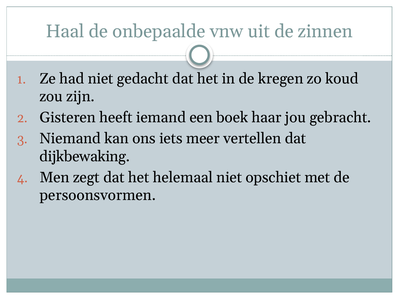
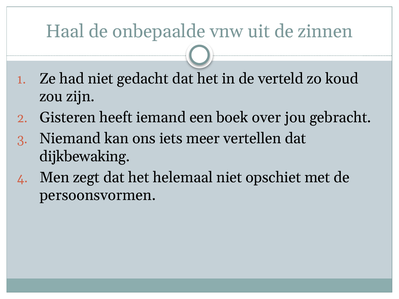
kregen: kregen -> verteld (281, 79)
haar: haar -> over (266, 118)
